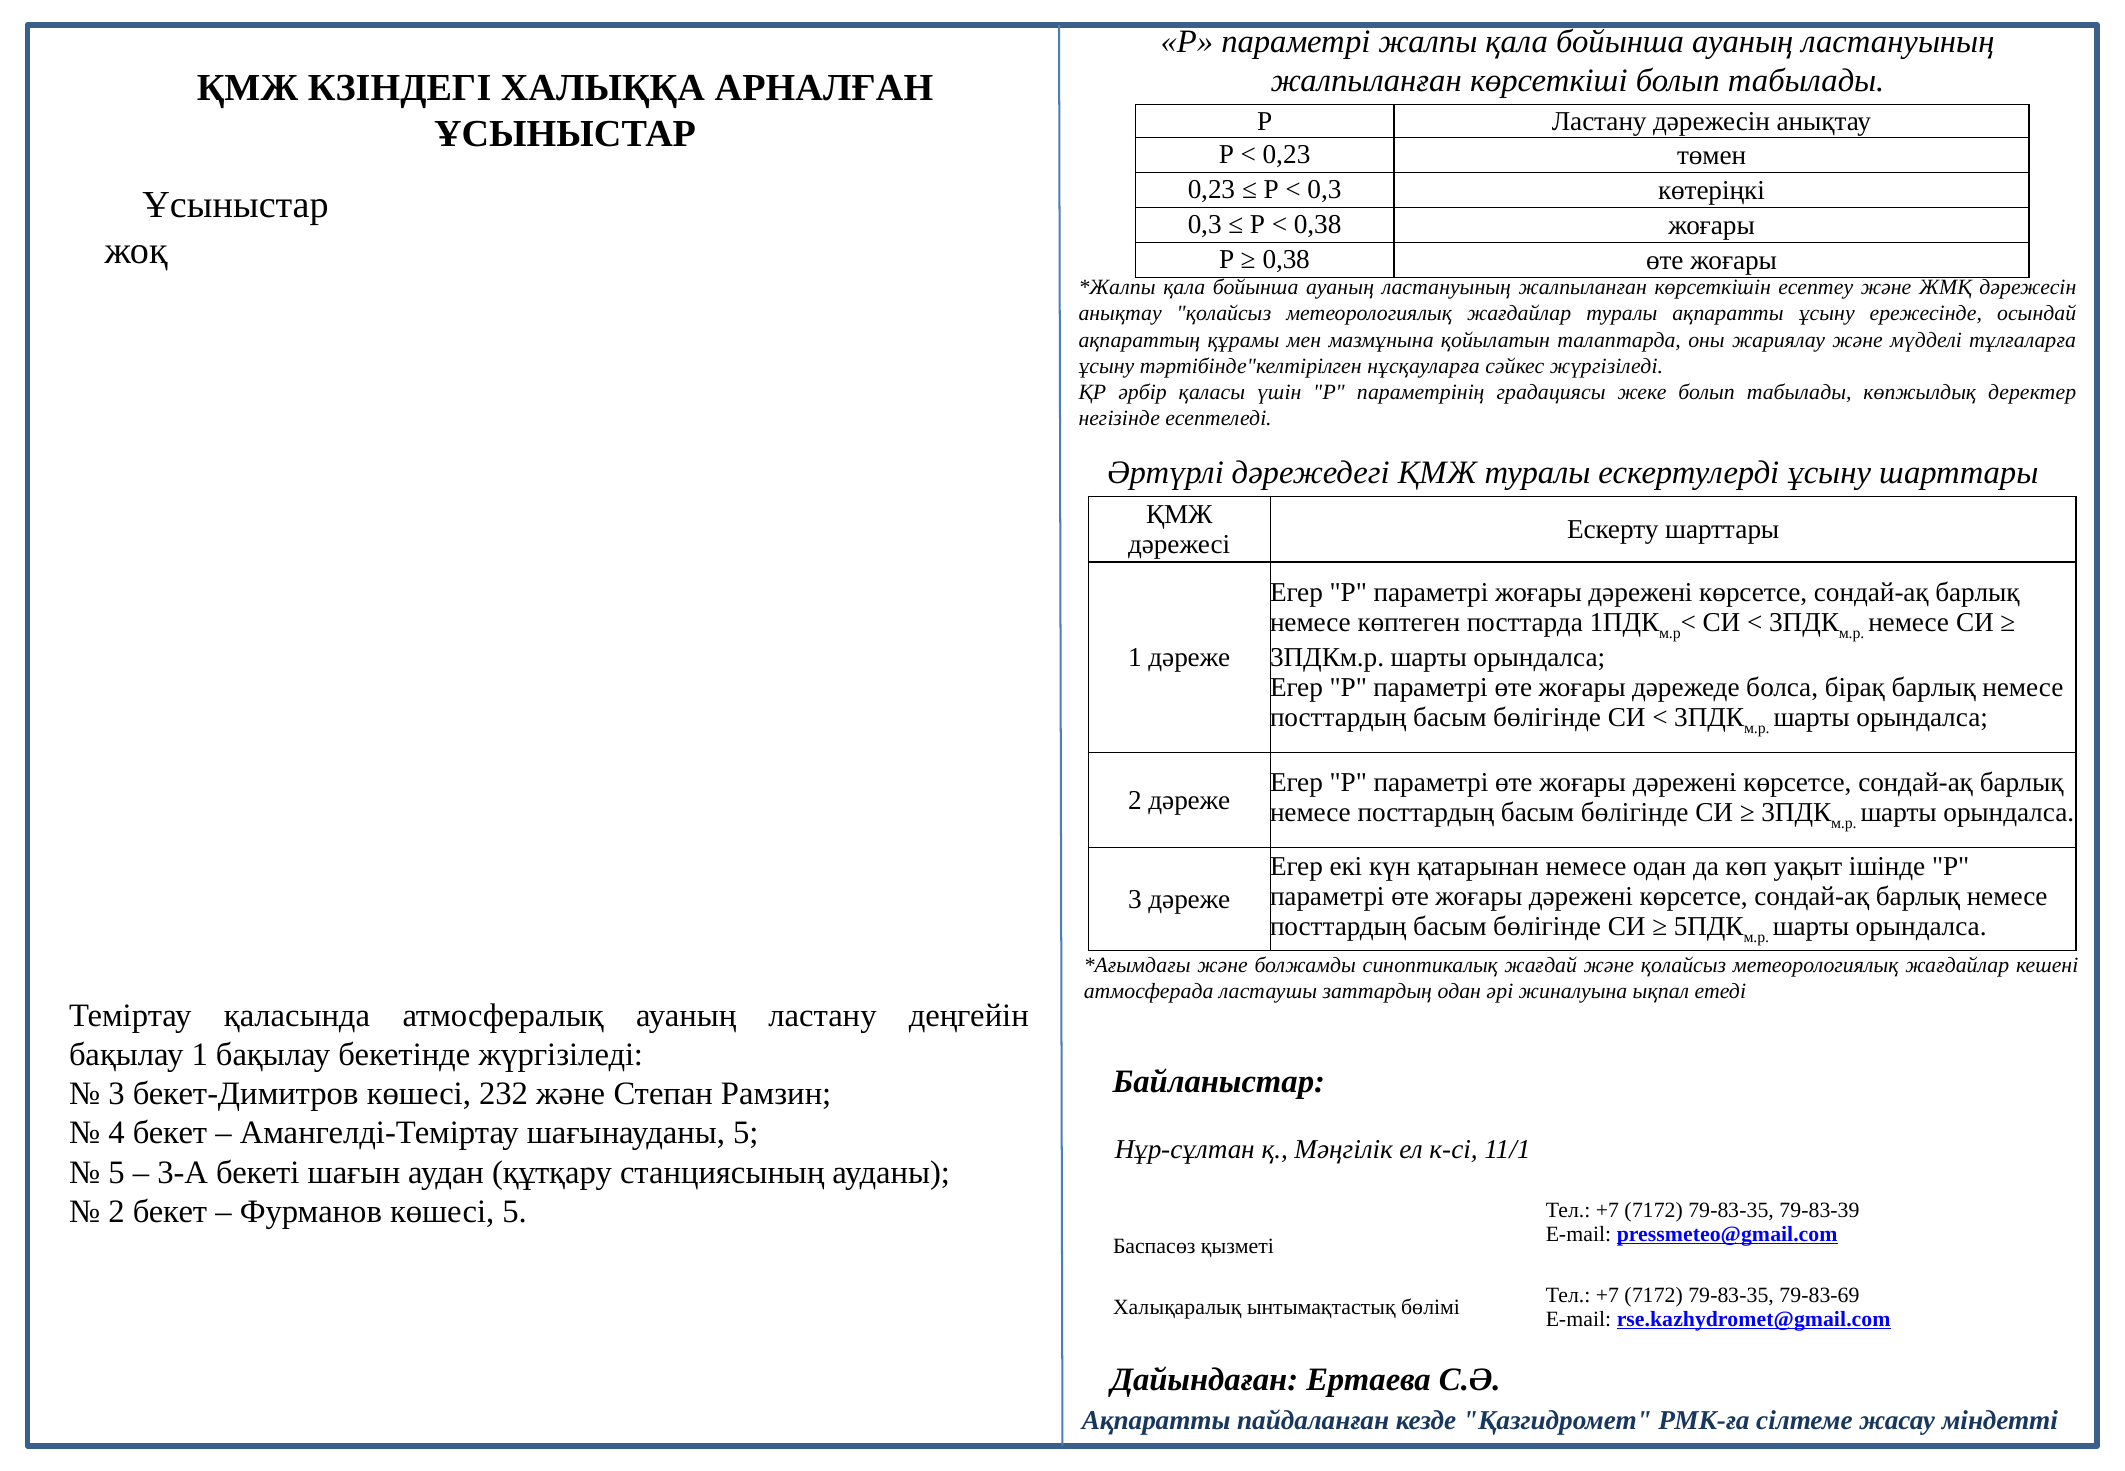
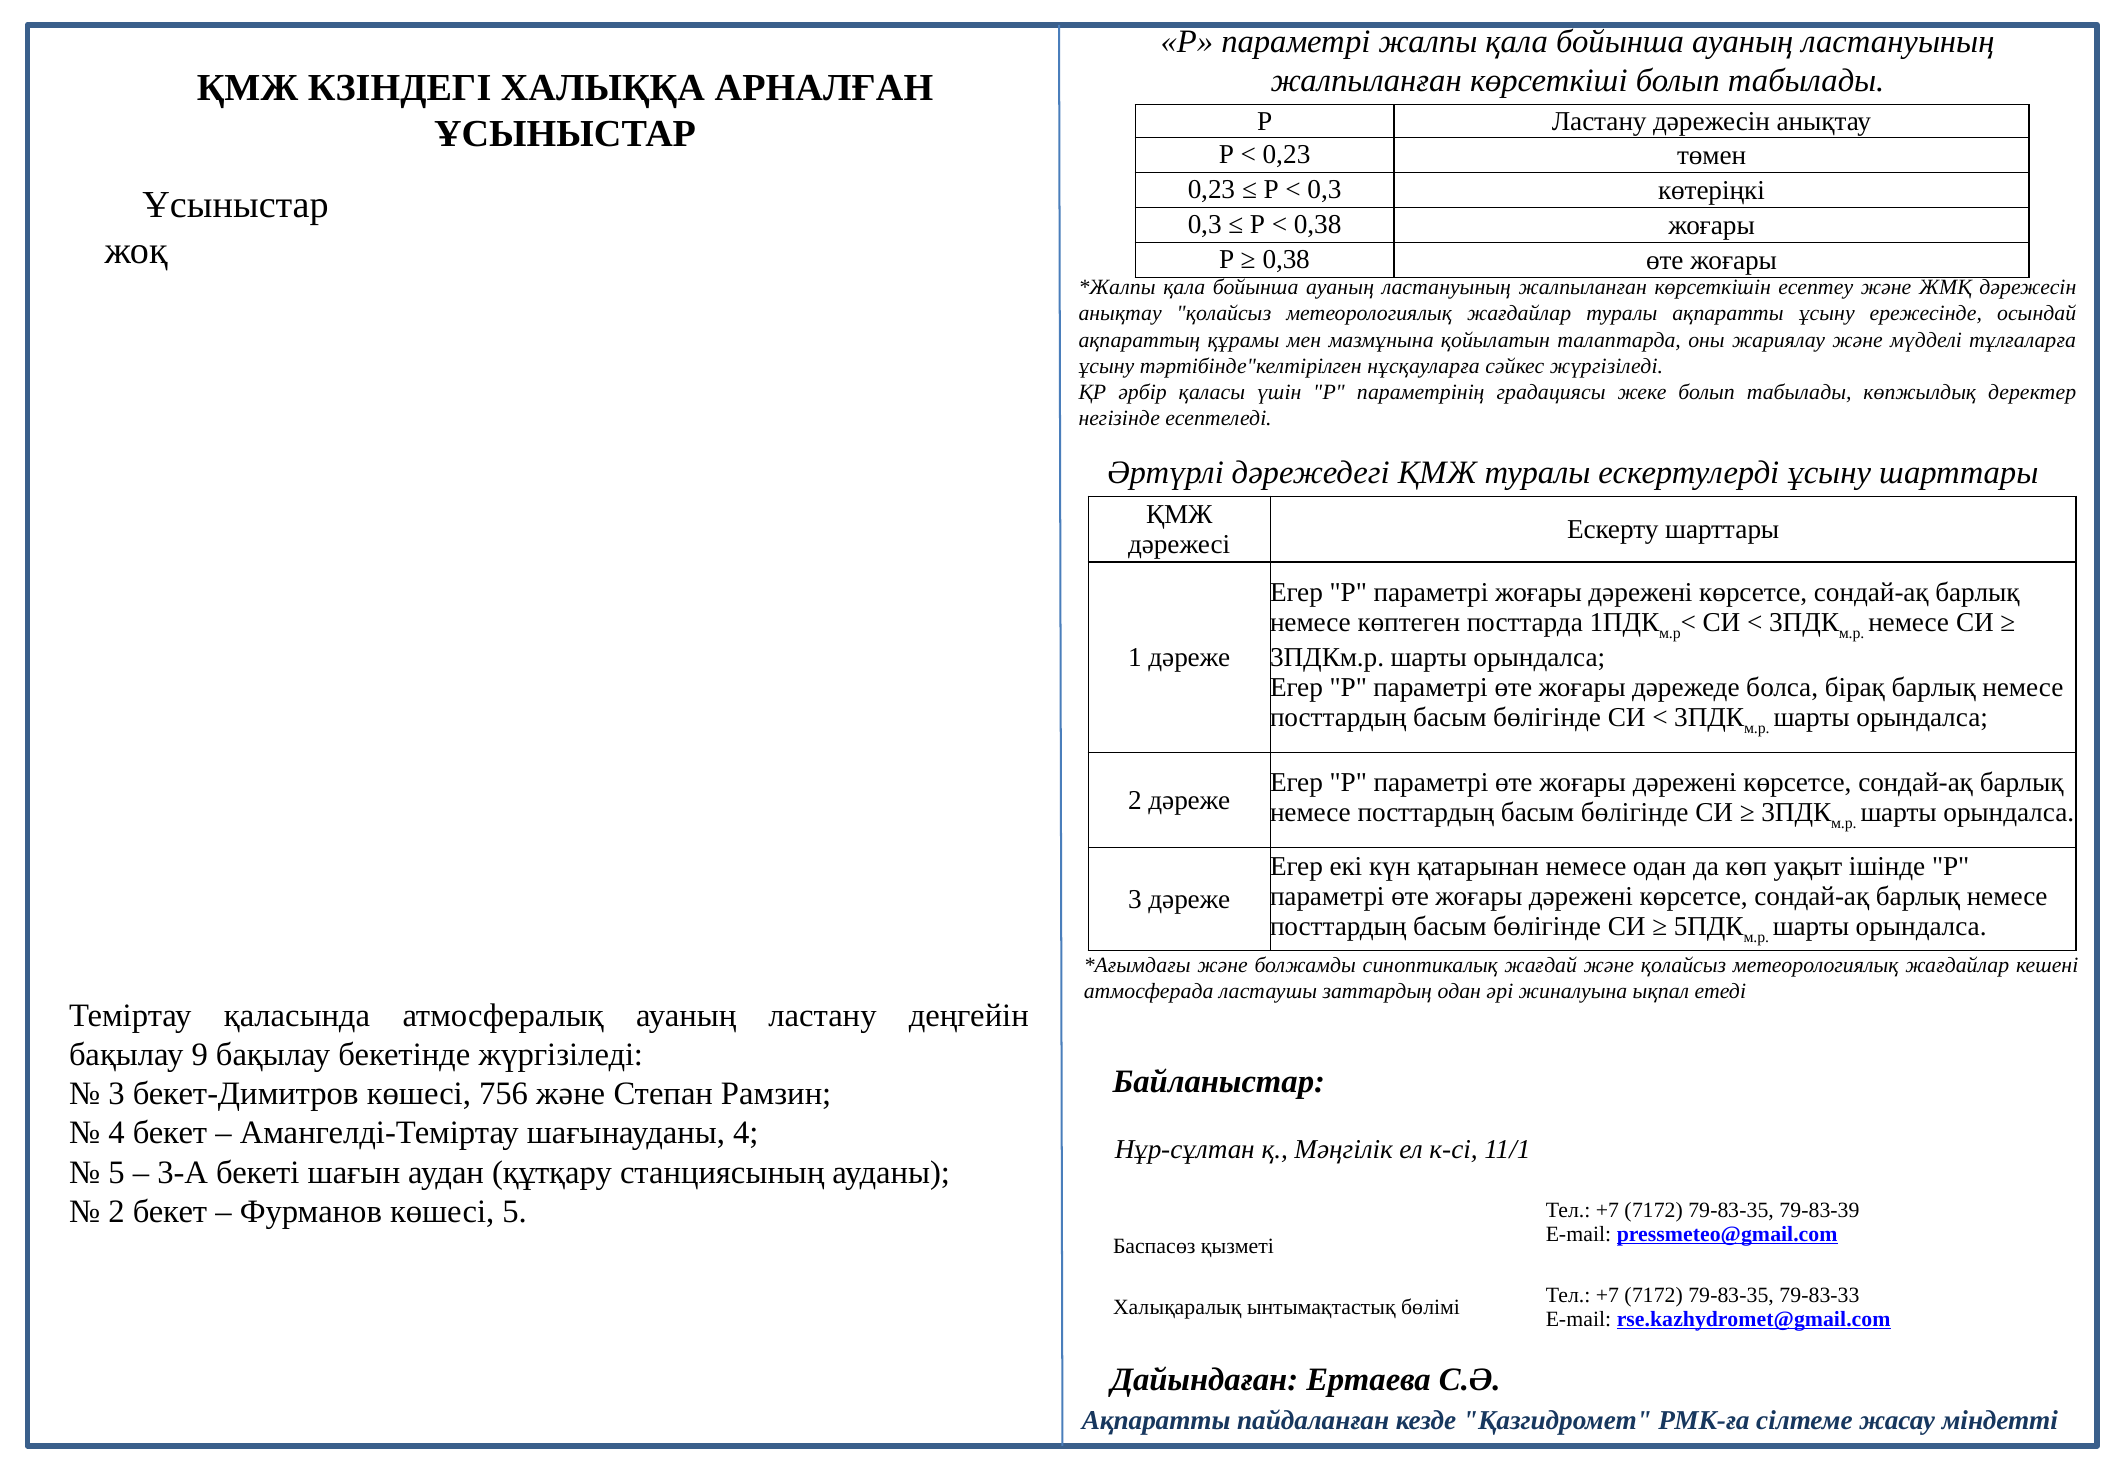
бақылау 1: 1 -> 9 (200, 1055)
232: 232 -> 756 (504, 1094)
шағынауданы 5: 5 -> 4 (746, 1133)
79-83-69: 79-83-69 -> 79-83-33 (1820, 1295)
